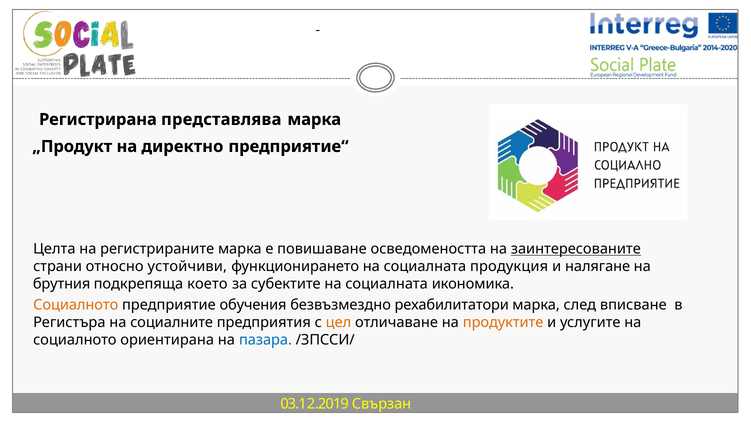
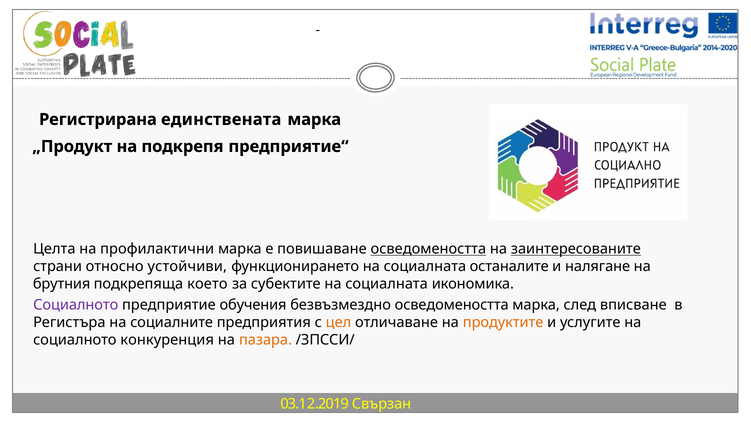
представлява: представлява -> единствената (221, 120)
директно: директно -> подкрепя (182, 147)
регистрираните: регистрираните -> профилактични (157, 249)
осведомеността underline: none -> present (428, 249)
продукция: продукция -> останалите (509, 267)
Социалното colour: orange -> purple (76, 305)
безвъзмездно рехабилитатори: рехабилитатори -> осведомеността (452, 305)
ориентирана: ориентирана -> конкуренция (167, 340)
пазара colour: blue -> orange (266, 340)
